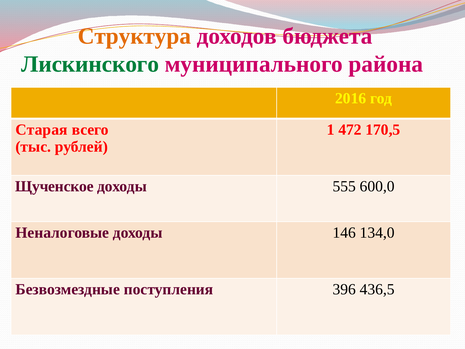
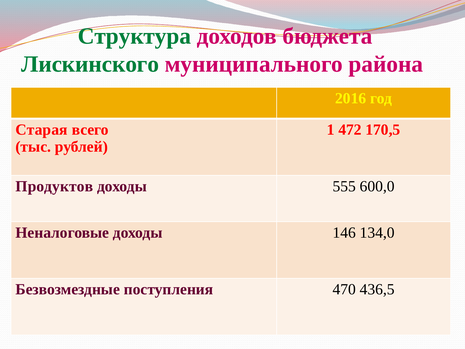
Структура colour: orange -> green (134, 36)
Щученское: Щученское -> Продуктов (54, 186)
396: 396 -> 470 (344, 289)
